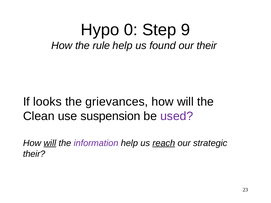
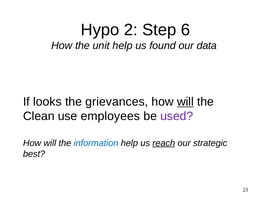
0: 0 -> 2 (131, 30)
9: 9 -> 6 (186, 30)
rule: rule -> unit (101, 46)
our their: their -> data (207, 46)
will underline: none -> present (185, 102)
suspension: suspension -> employees (110, 116)
will underline: present -> none (50, 143)
information colour: purple -> blue (96, 143)
their: their -> best (34, 154)
